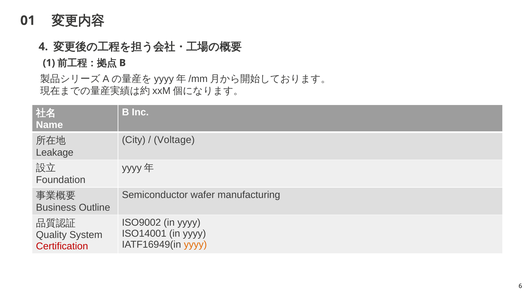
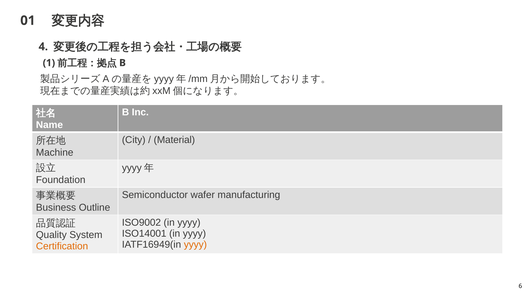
Voltage: Voltage -> Material (174, 140)
Leakage: Leakage -> Machine (55, 152)
Certification colour: red -> orange (62, 246)
